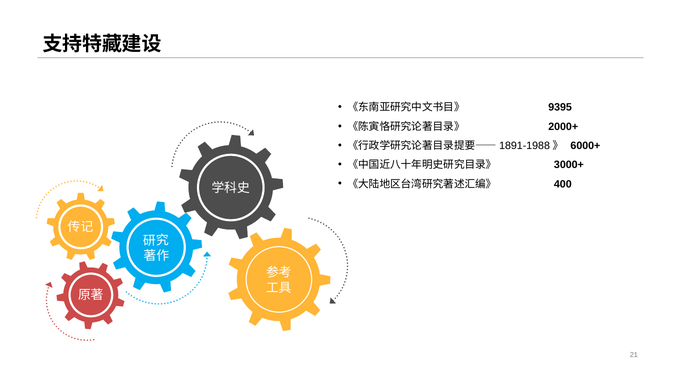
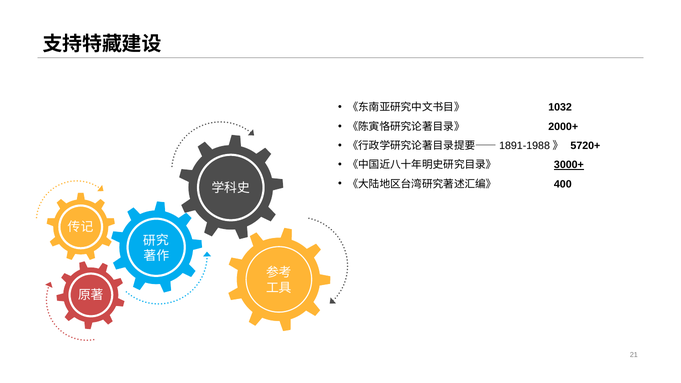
9395: 9395 -> 1032 (560, 108)
6000+: 6000+ -> 5720+ (585, 146)
3000+ underline: none -> present (569, 165)
